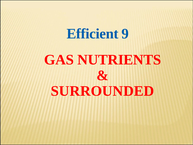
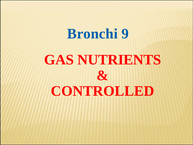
Efficient: Efficient -> Bronchi (92, 34)
SURROUNDED: SURROUNDED -> CONTROLLED (102, 91)
